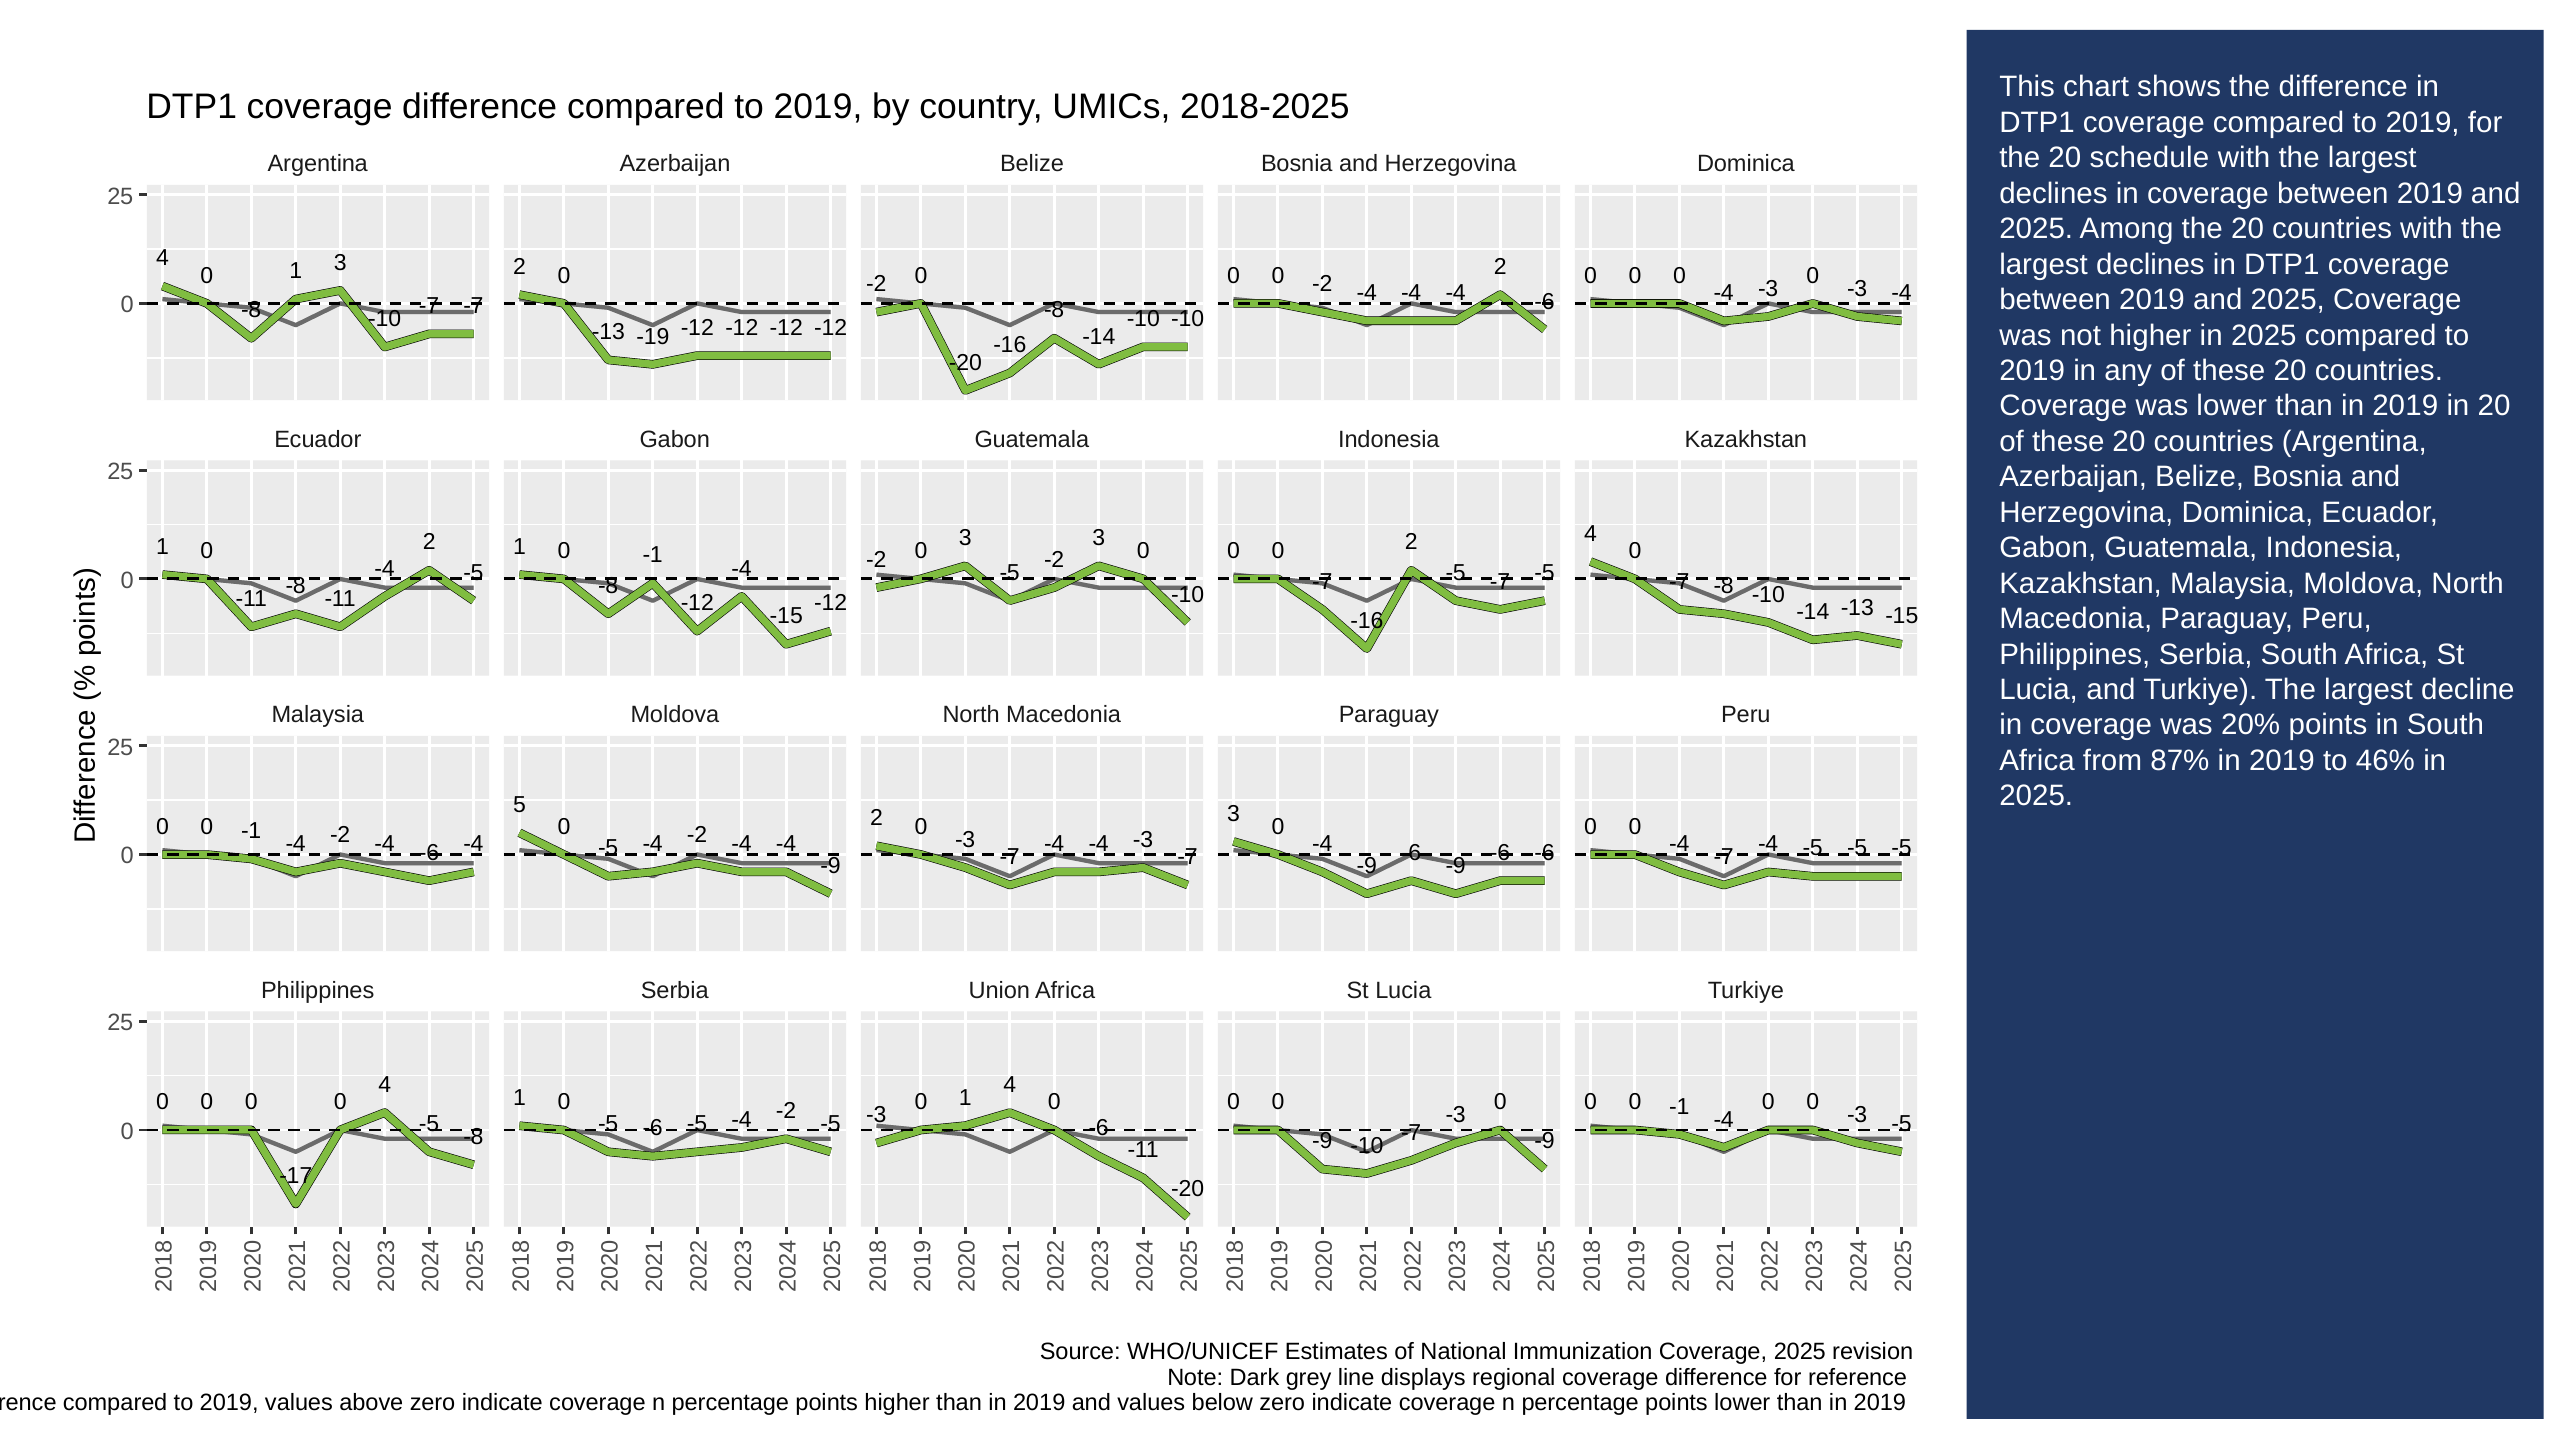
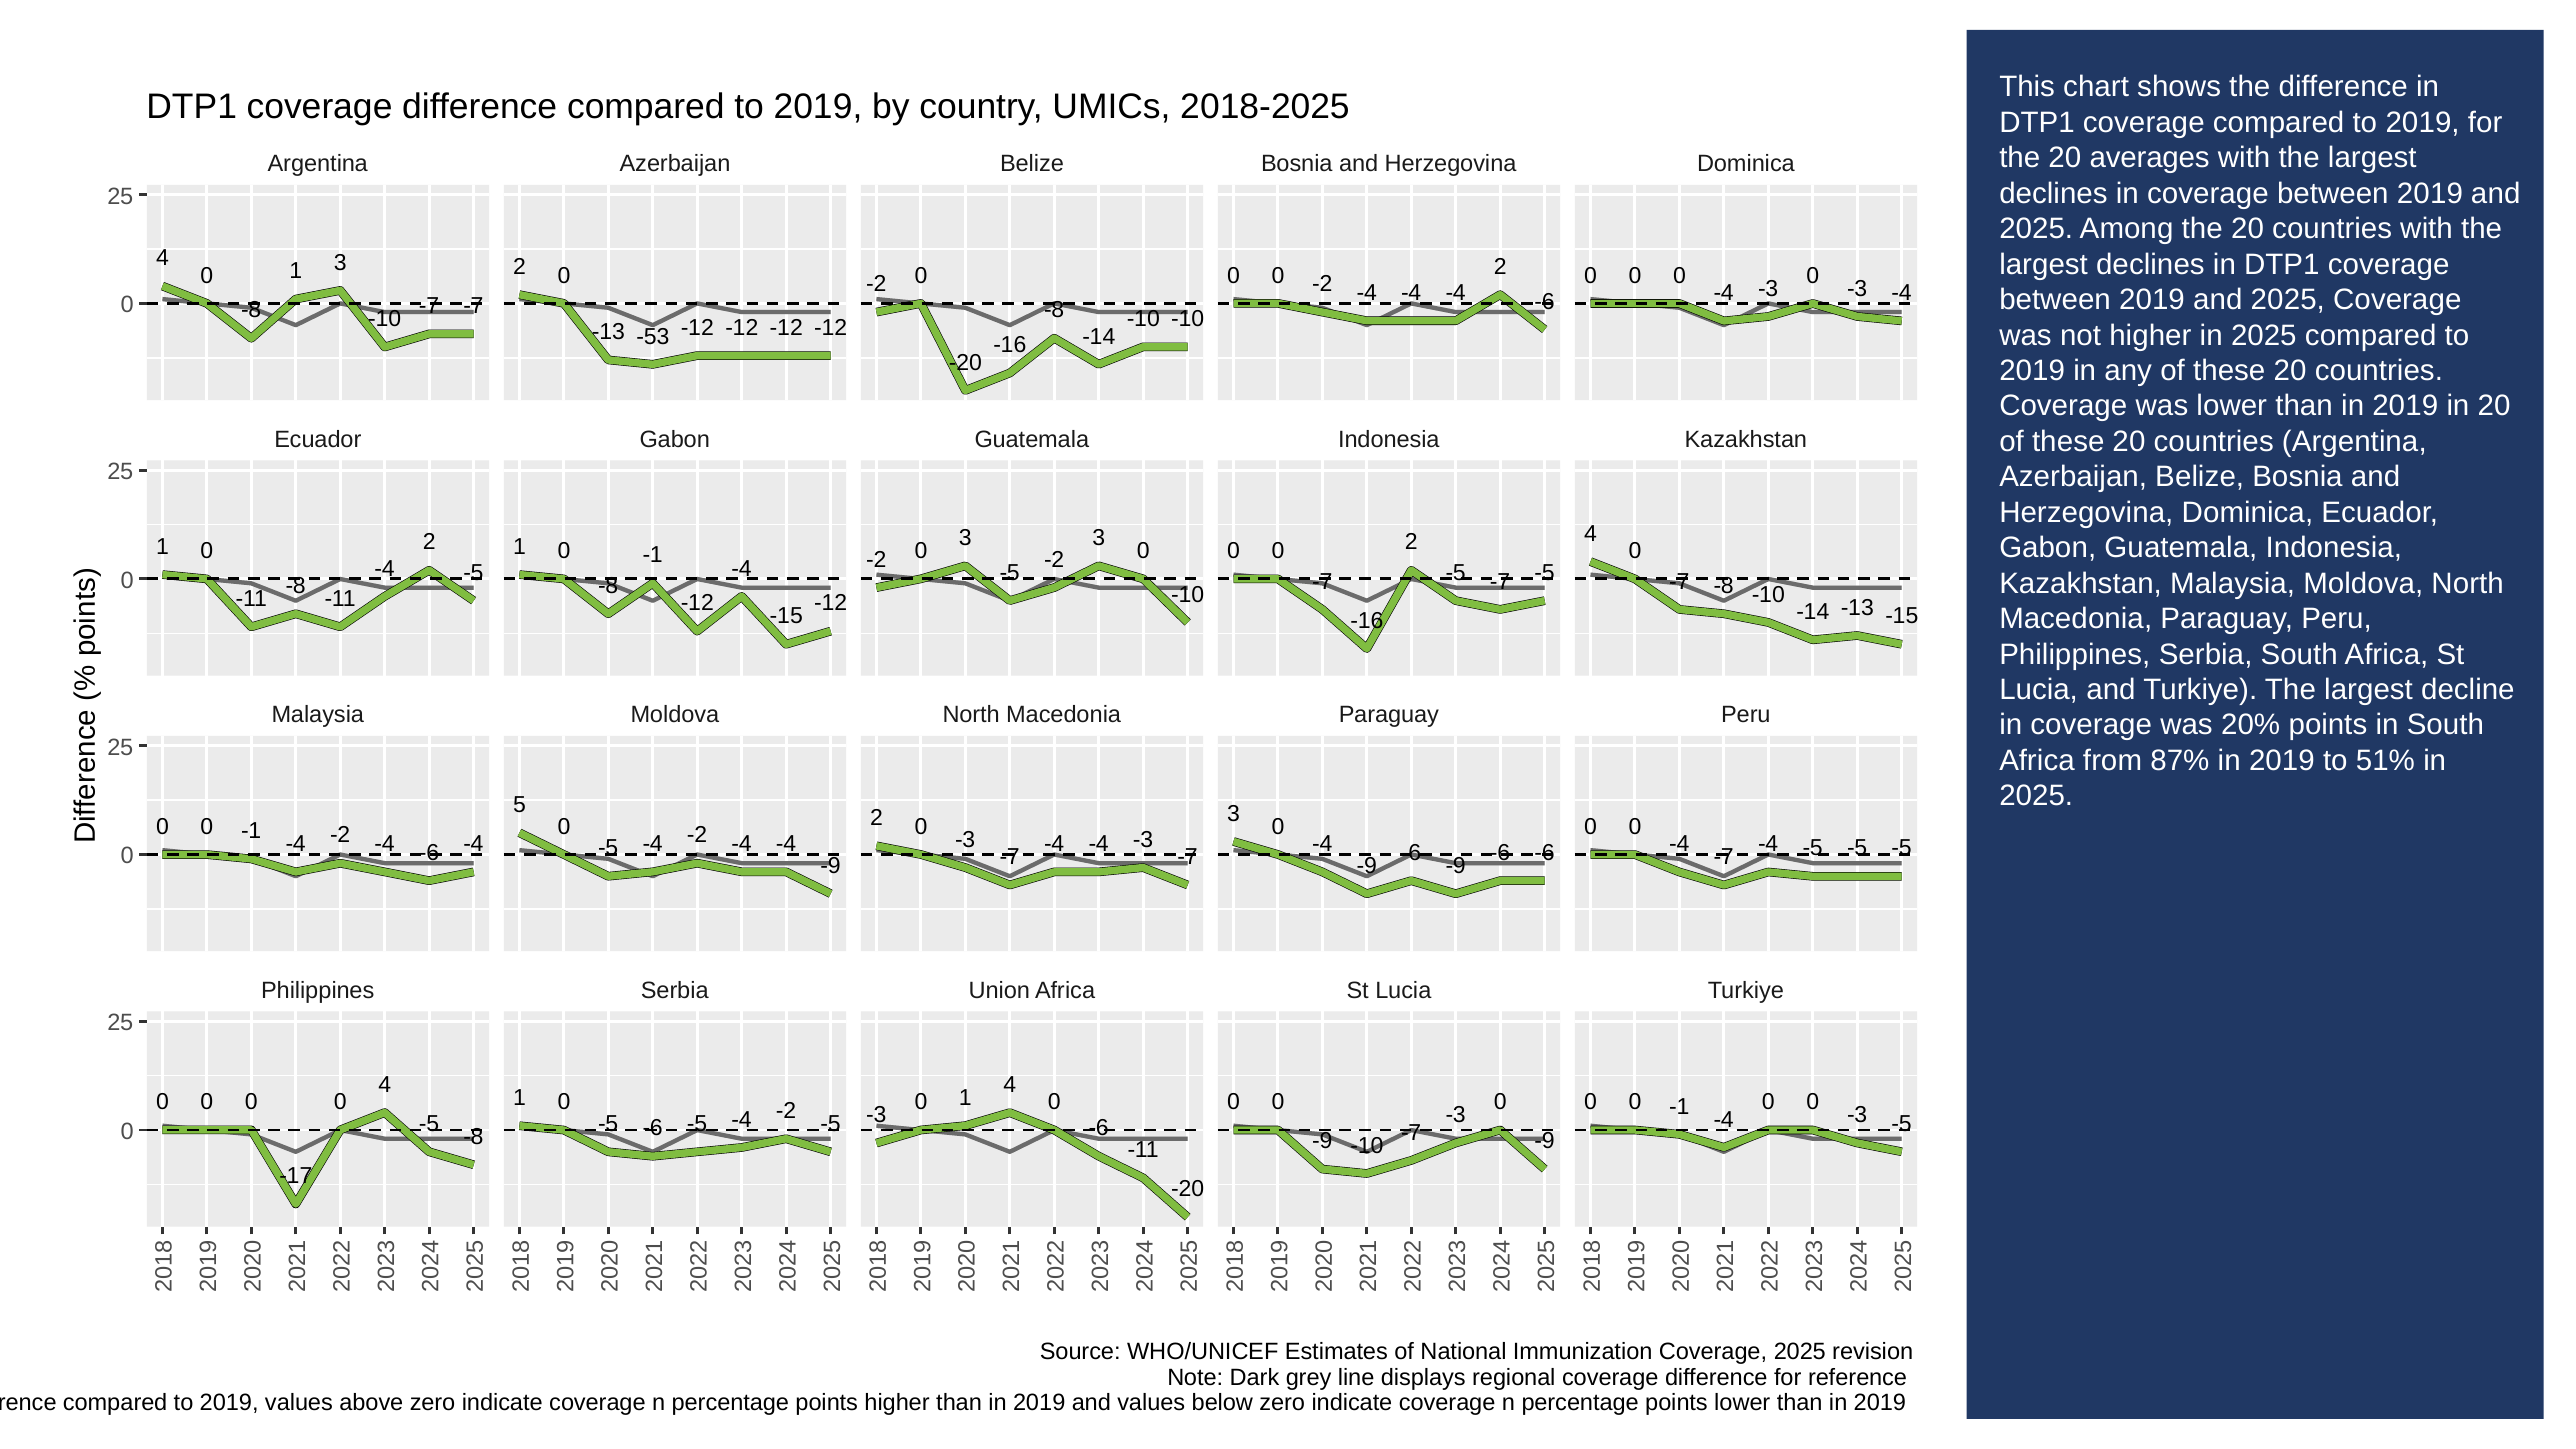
schedule: schedule -> averages (2150, 158)
-19: -19 -> -53 (653, 336)
46%: 46% -> 51% (2385, 761)
